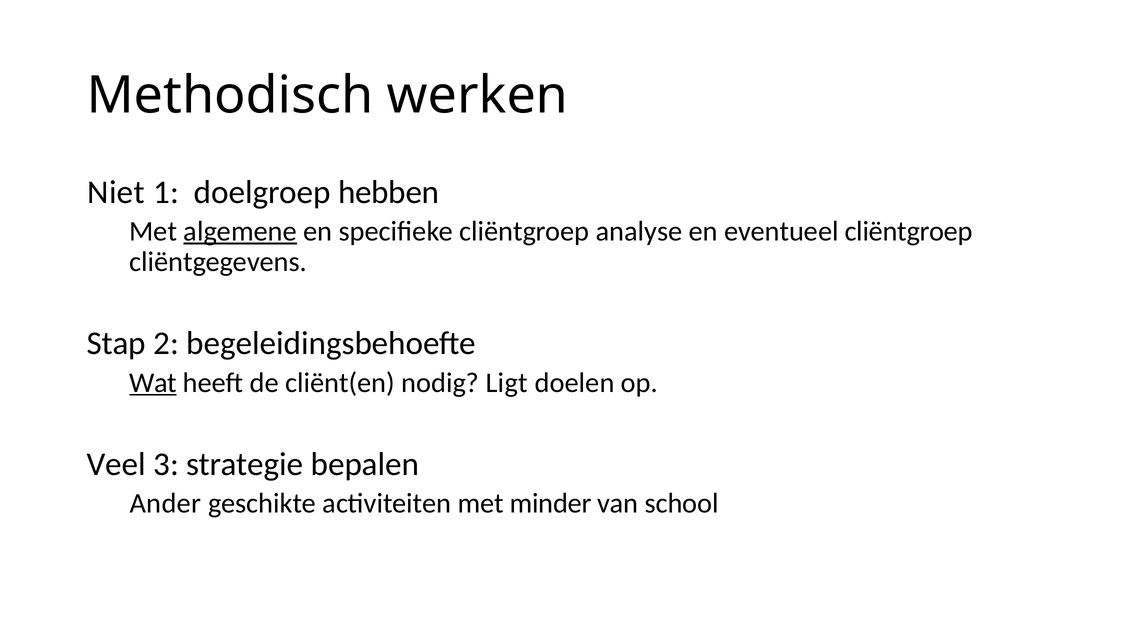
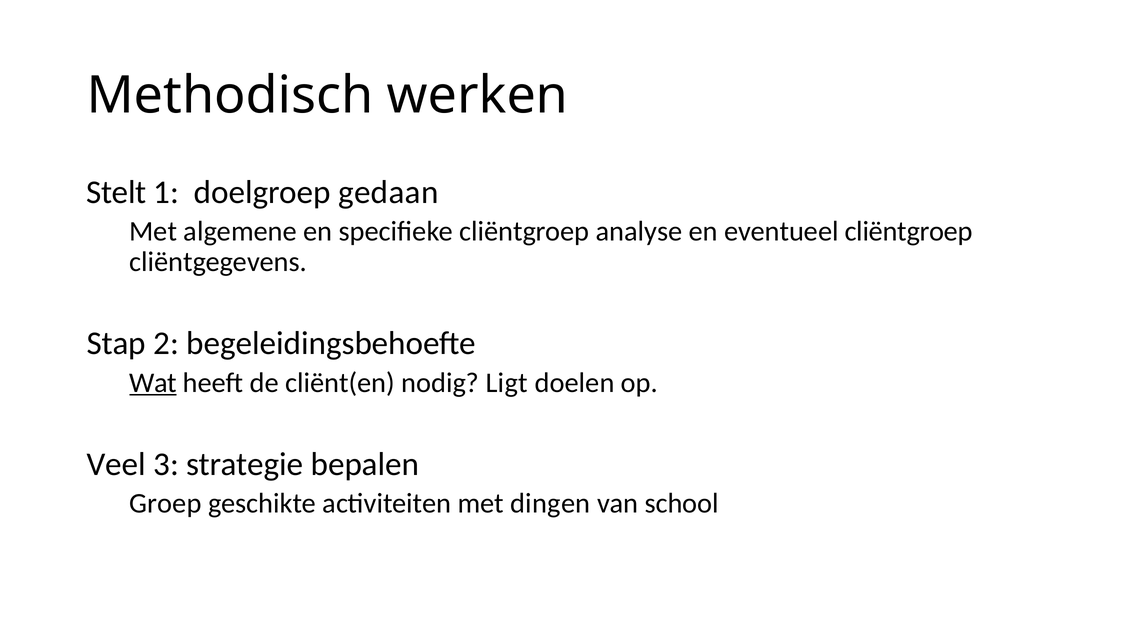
Niet: Niet -> Stelt (116, 192)
hebben: hebben -> gedaan (388, 192)
algemene underline: present -> none (240, 231)
Ander: Ander -> Groep (165, 504)
minder: minder -> dingen (550, 504)
